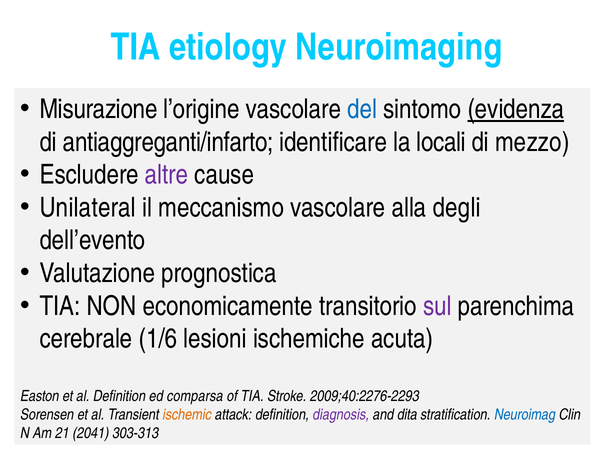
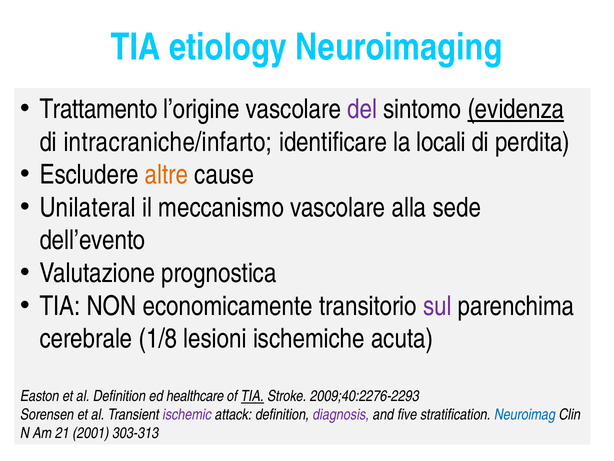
Misurazione: Misurazione -> Trattamento (99, 109)
del colour: blue -> purple (362, 109)
antiaggreganti/infarto: antiaggreganti/infarto -> intracraniche/infarto (168, 142)
mezzo: mezzo -> perdita (532, 142)
altre colour: purple -> orange (167, 175)
degli: degli -> sede (457, 207)
1/6: 1/6 -> 1/8 (158, 338)
comparsa: comparsa -> healthcare (195, 396)
TIA underline: none -> present (253, 396)
ischemic colour: orange -> purple (187, 414)
dita: dita -> five (407, 414)
2041: 2041 -> 2001 (91, 433)
